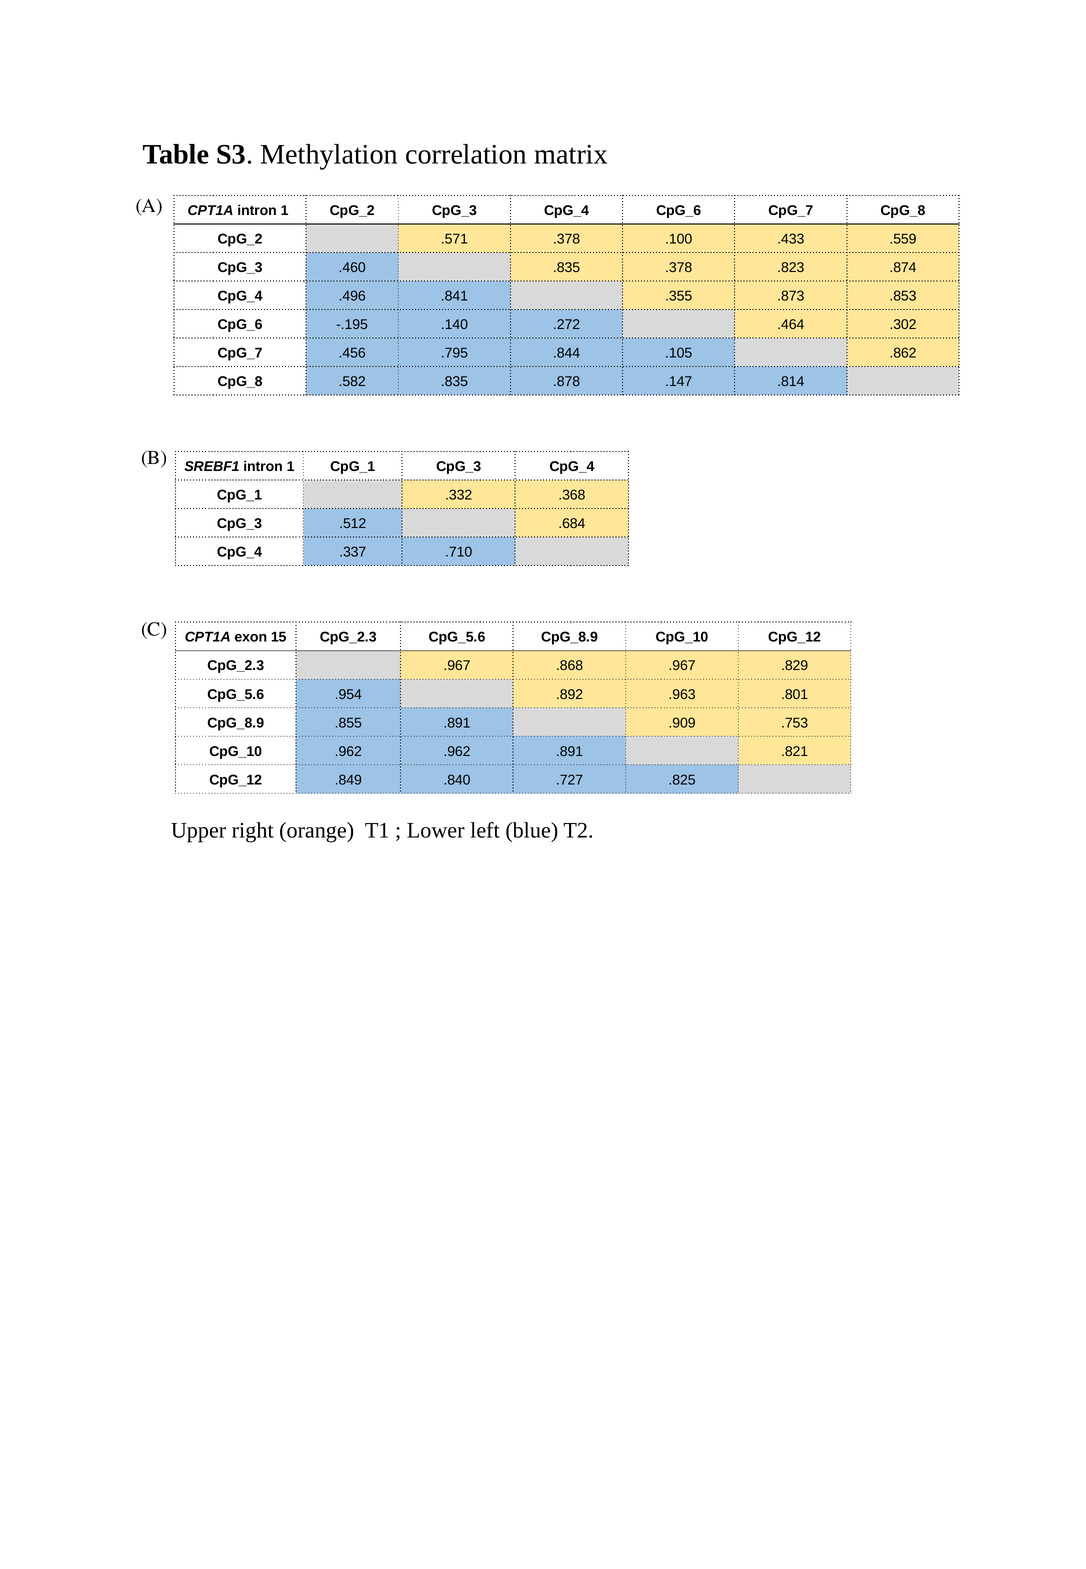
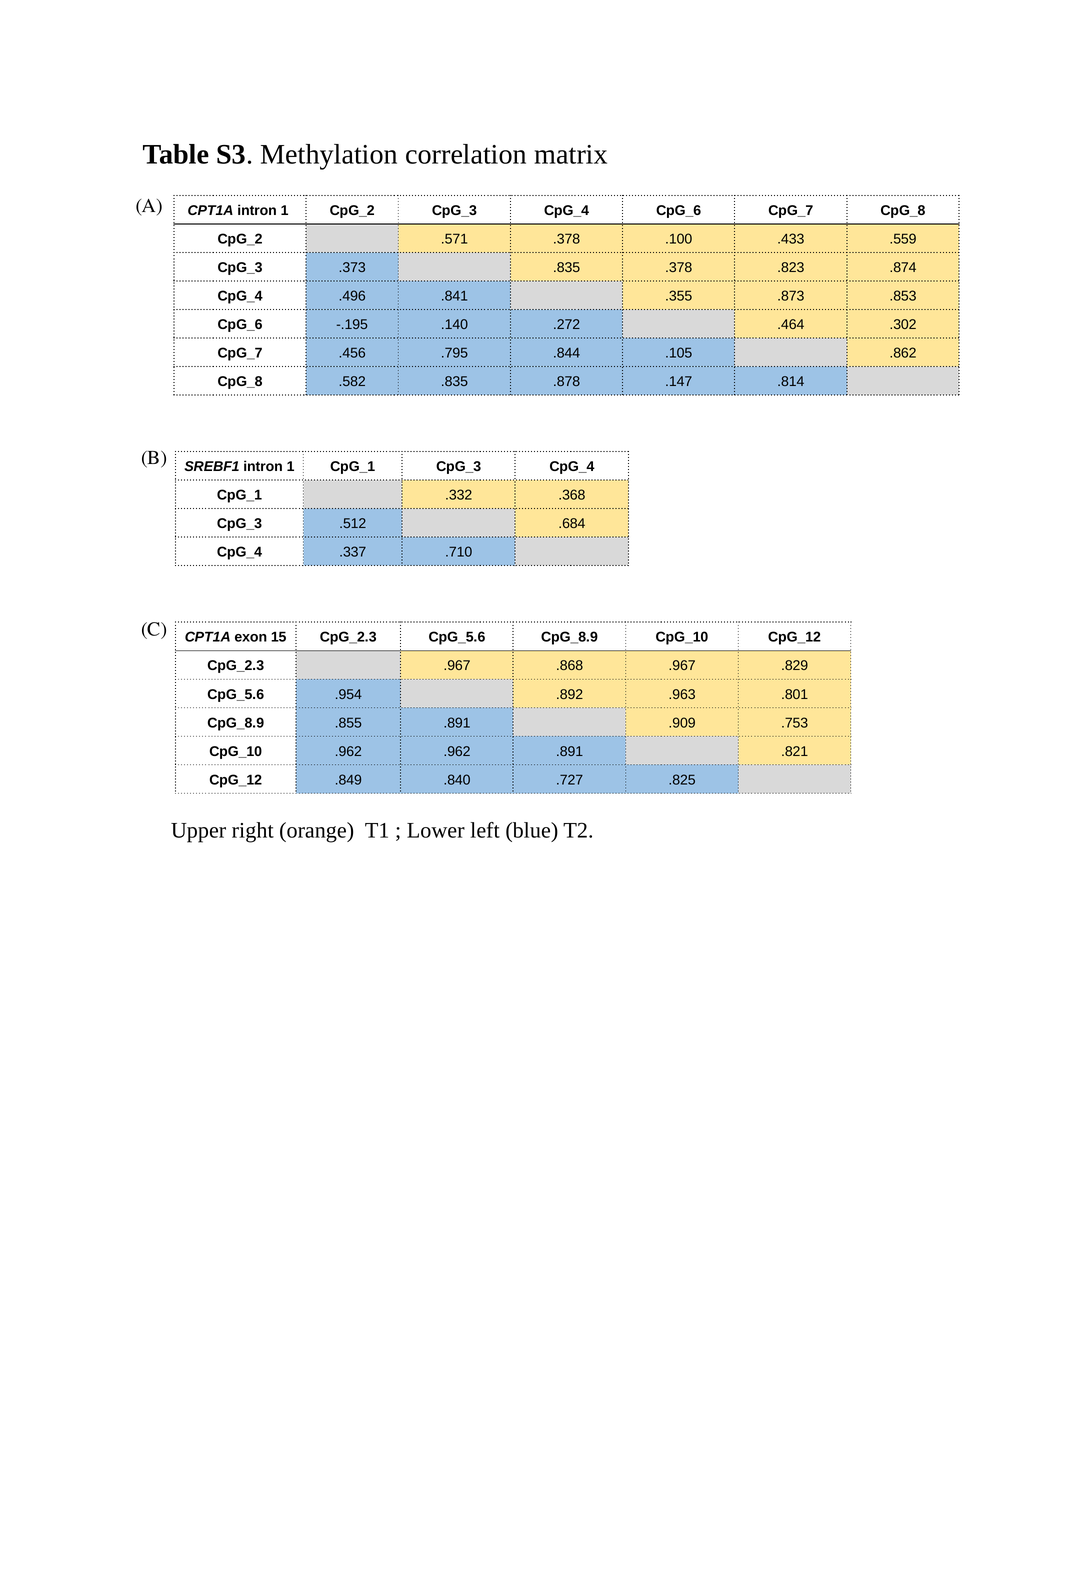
.460: .460 -> .373 (352, 267)
